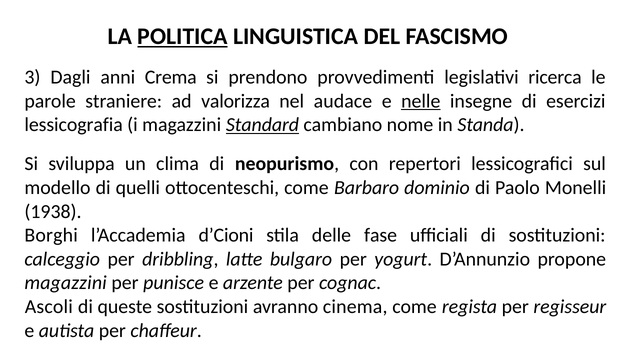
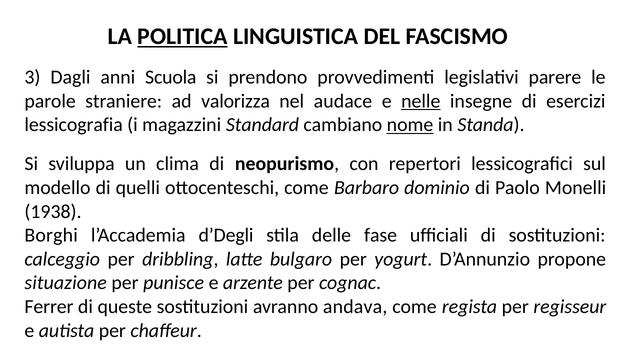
Crema: Crema -> Scuola (171, 77)
ricerca: ricerca -> parere (555, 77)
Standard underline: present -> none (262, 125)
nome underline: none -> present (410, 125)
d’Cioni: d’Cioni -> d’Degli (226, 235)
magazzini: magazzini -> situazione (66, 283)
Ascoli: Ascoli -> Ferrer (49, 307)
cinema: cinema -> andava (355, 307)
